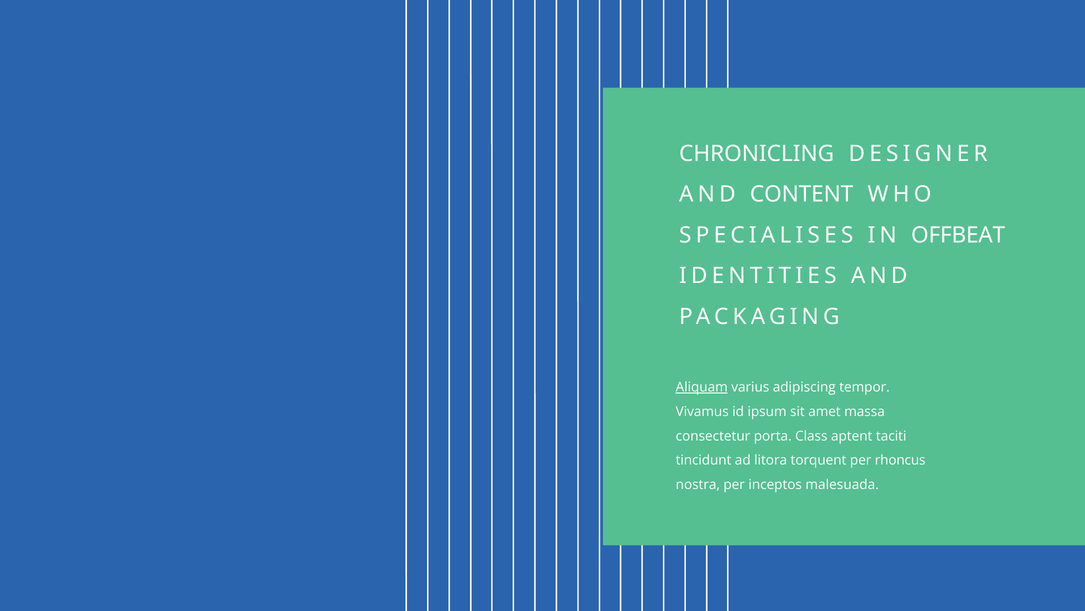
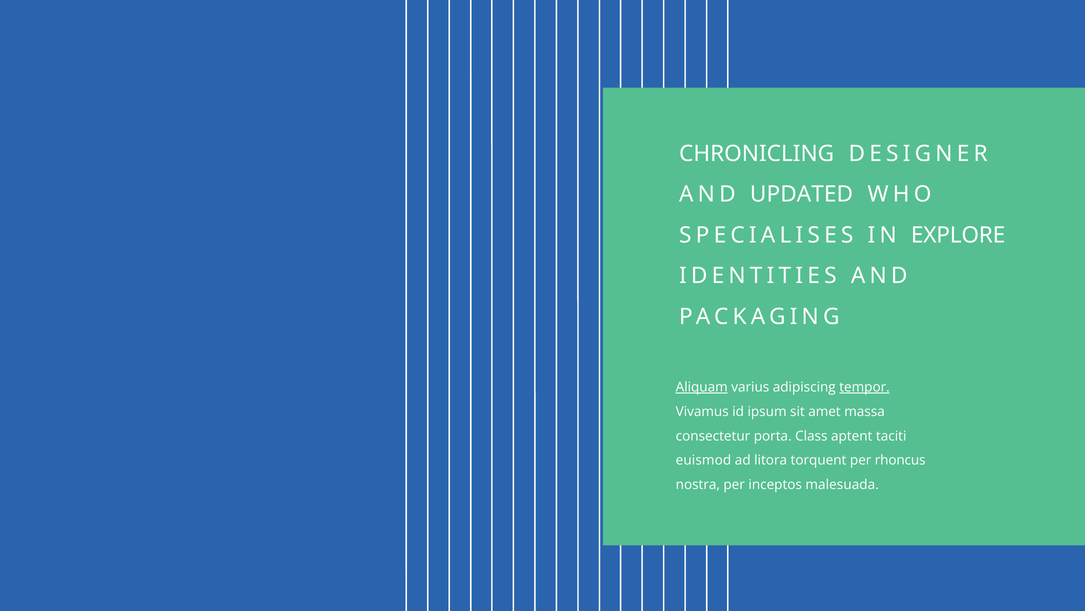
CONTENT: CONTENT -> UPDATED (802, 194)
OFFBEAT: OFFBEAT -> EXPLORE (958, 235)
tempor underline: none -> present (865, 387)
tincidunt: tincidunt -> euismod (703, 460)
